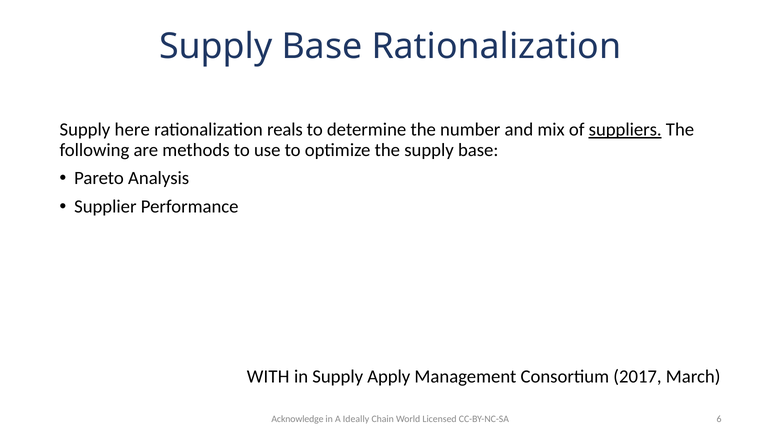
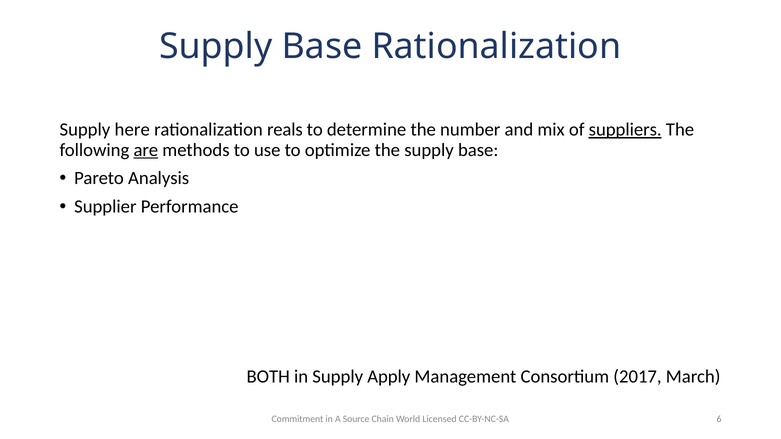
are underline: none -> present (146, 150)
WITH: WITH -> BOTH (268, 377)
Acknowledge: Acknowledge -> Commitment (297, 419)
Ideally: Ideally -> Source (356, 419)
